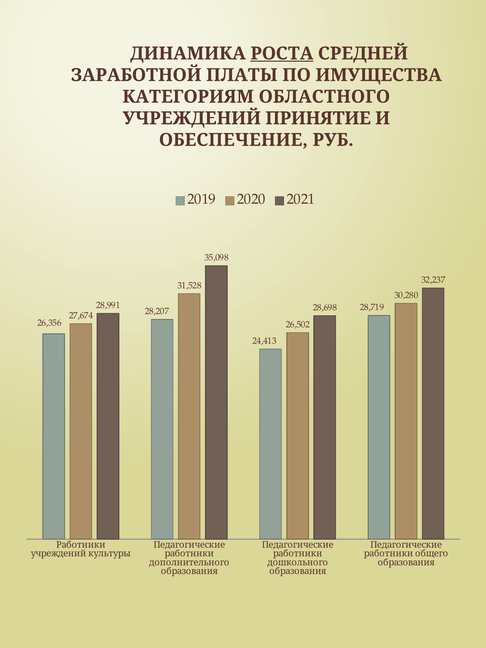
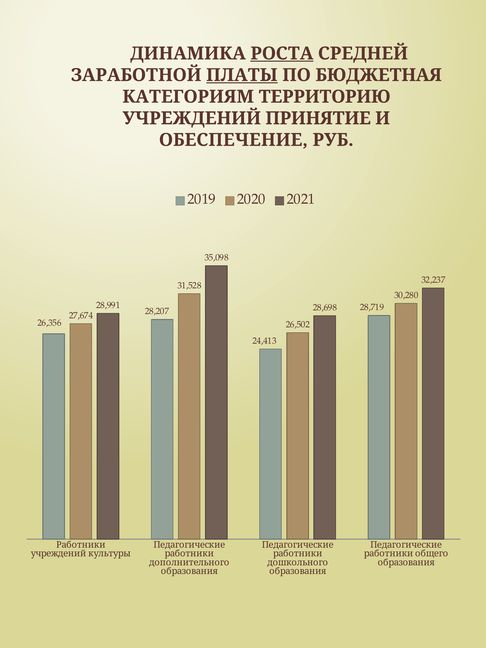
ПЛАТЫ underline: none -> present (242, 75)
ИМУЩЕСТВА: ИМУЩЕСТВА -> БЮДЖЕТНАЯ (379, 75)
ОБЛАСТНОГО: ОБЛАСТНОГО -> ТЕРРИТОРИЮ (325, 97)
